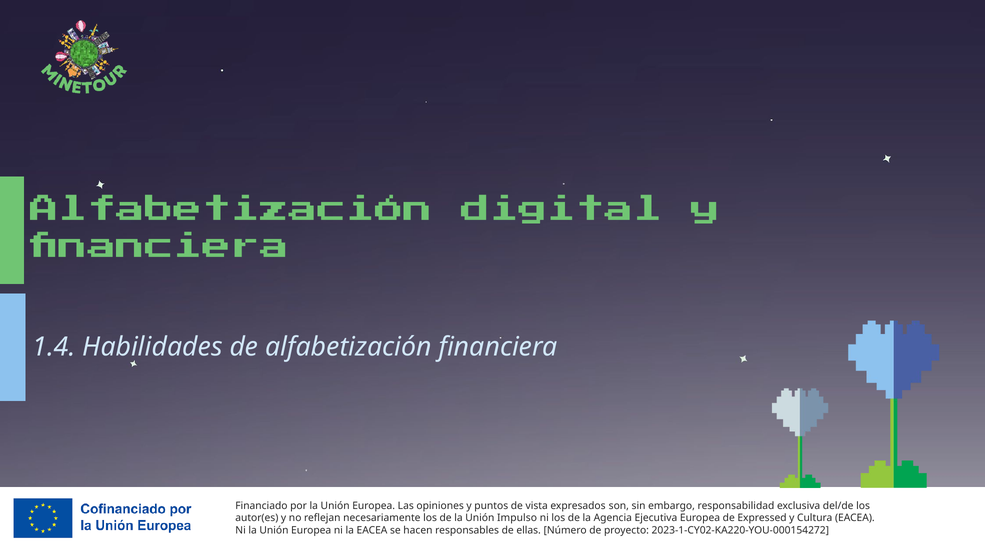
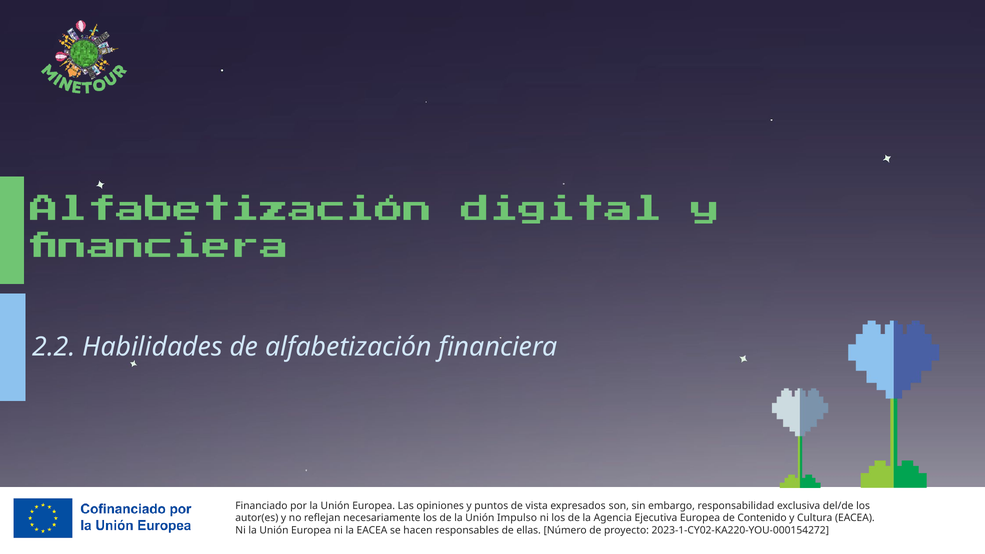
1.4: 1.4 -> 2.2 (54, 347)
Expressed: Expressed -> Contenido (762, 518)
